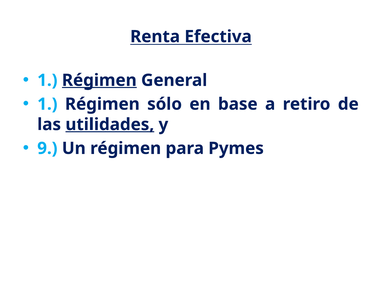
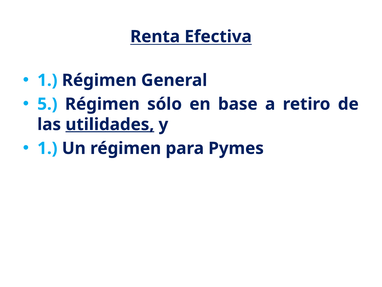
Régimen underline: present -> none (99, 80)
1: 1 -> 5 (47, 104)
9: 9 -> 1 (47, 148)
